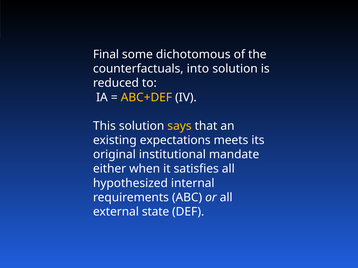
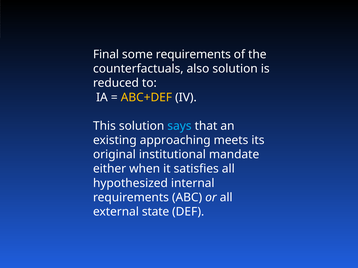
some dichotomous: dichotomous -> requirements (193, 55)
into: into -> also (198, 69)
says colour: yellow -> light blue (179, 126)
expectations: expectations -> approaching (175, 140)
